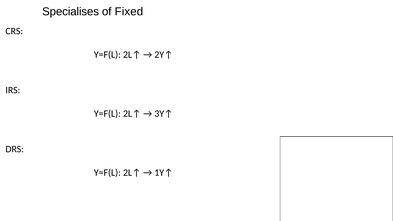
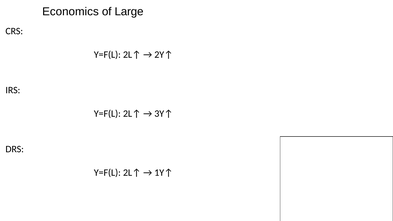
Specialises: Specialises -> Economics (70, 12)
Fixed: Fixed -> Large (129, 12)
